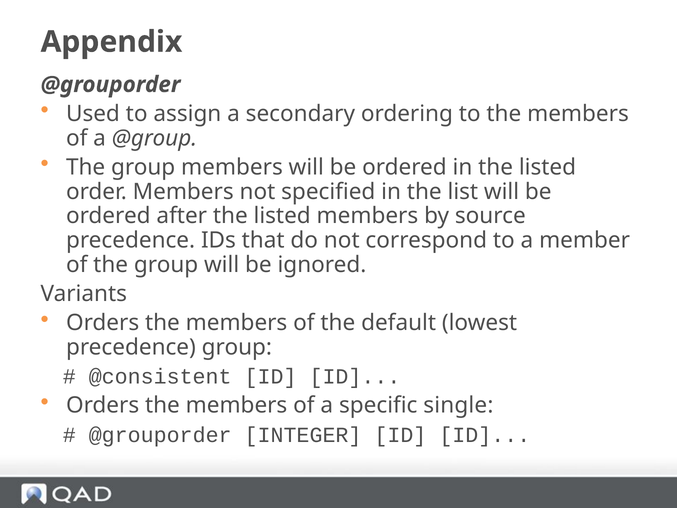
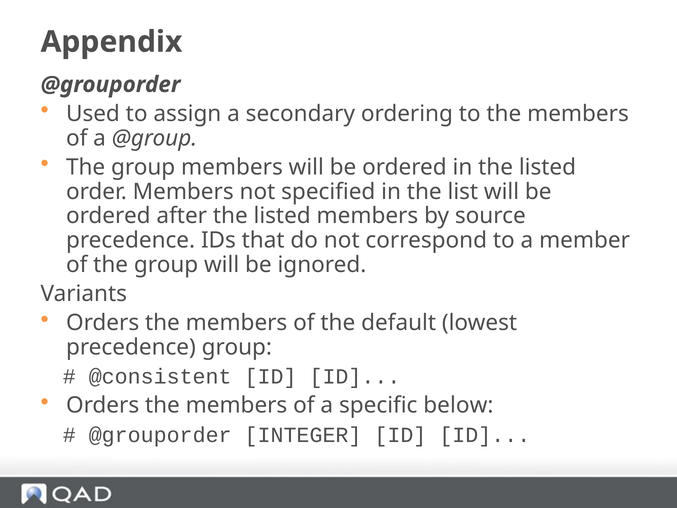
single: single -> below (458, 405)
